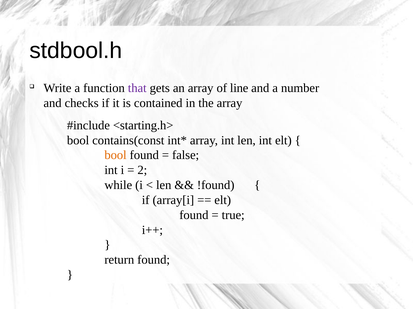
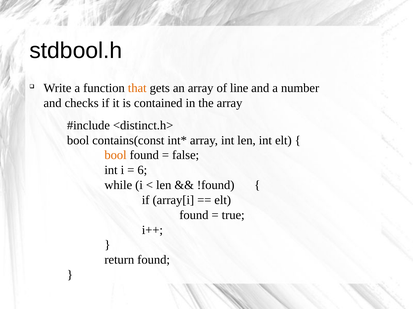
that colour: purple -> orange (137, 88)
<starting.h>: <starting.h> -> <distinct.h> (143, 126)
2: 2 -> 6 (142, 171)
